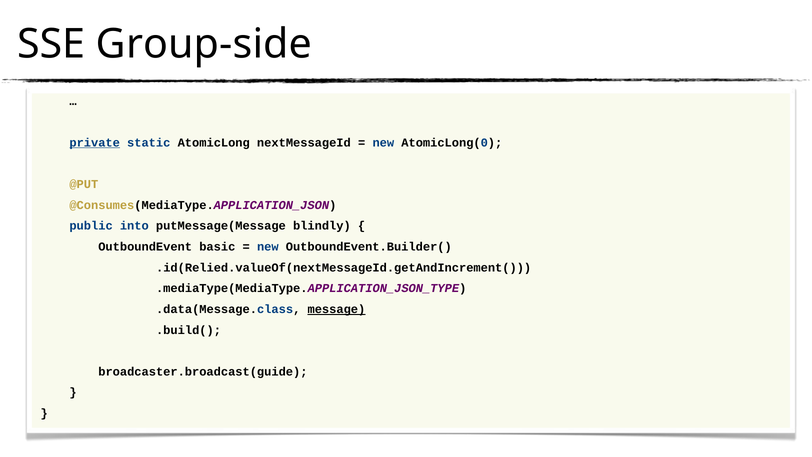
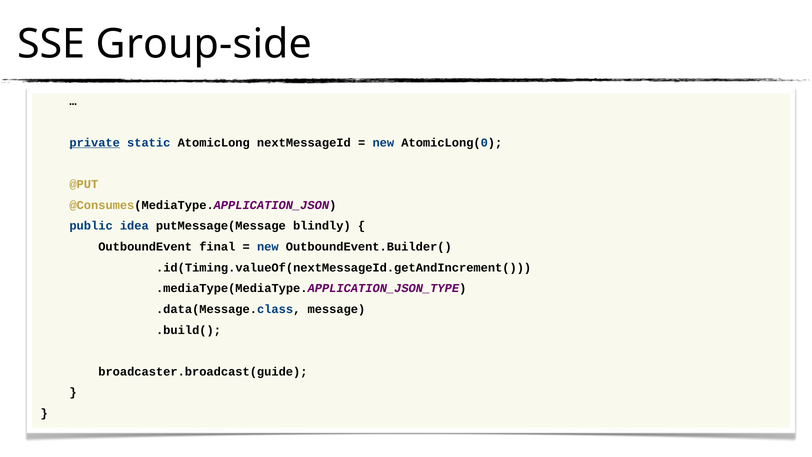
into: into -> idea (134, 226)
basic: basic -> final (217, 247)
.id(Relied.valueOf(nextMessageId.getAndIncrement(: .id(Relied.valueOf(nextMessageId.getAndIncrement( -> .id(Timing.valueOf(nextMessageId.getAndIncrement( (344, 267)
message underline: present -> none (336, 309)
